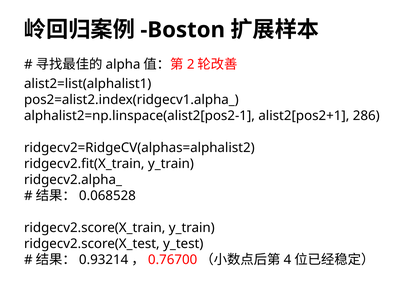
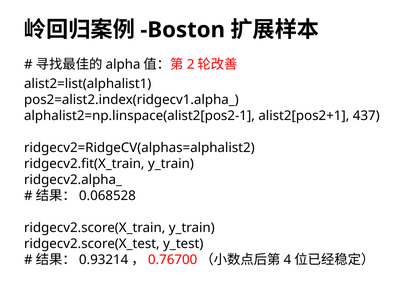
286: 286 -> 437 (366, 116)
